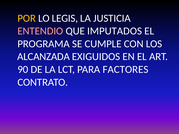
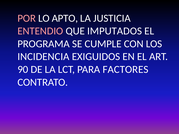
POR colour: yellow -> pink (27, 18)
LEGIS: LEGIS -> APTO (65, 18)
ALCANZADA: ALCANZADA -> INCIDENCIA (43, 57)
